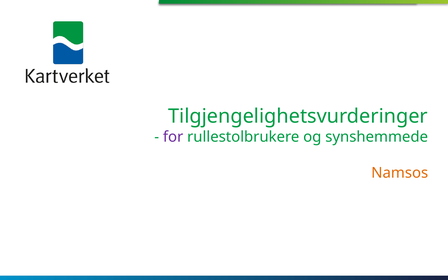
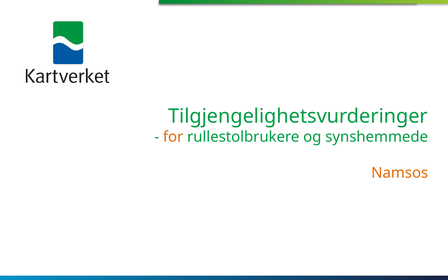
for colour: purple -> orange (173, 137)
